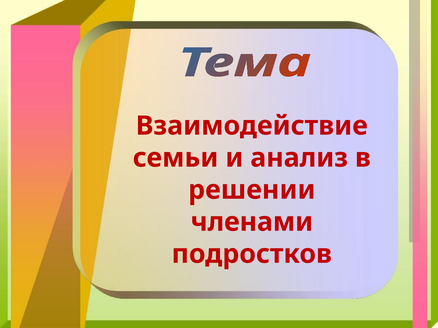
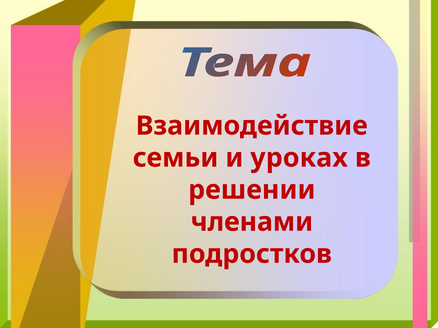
анализ: анализ -> уроках (299, 158)
